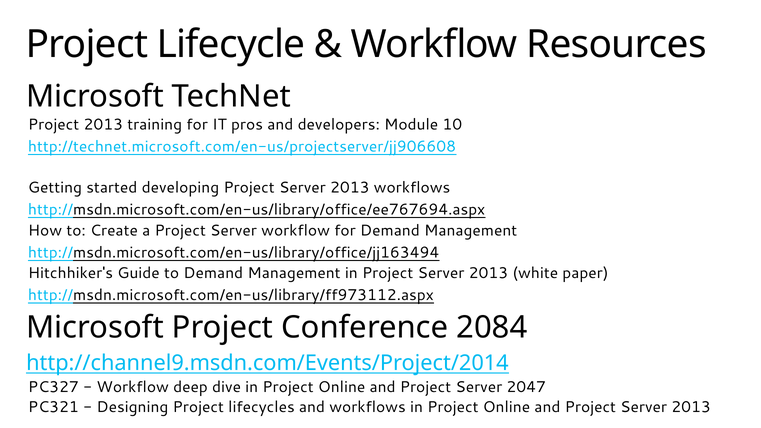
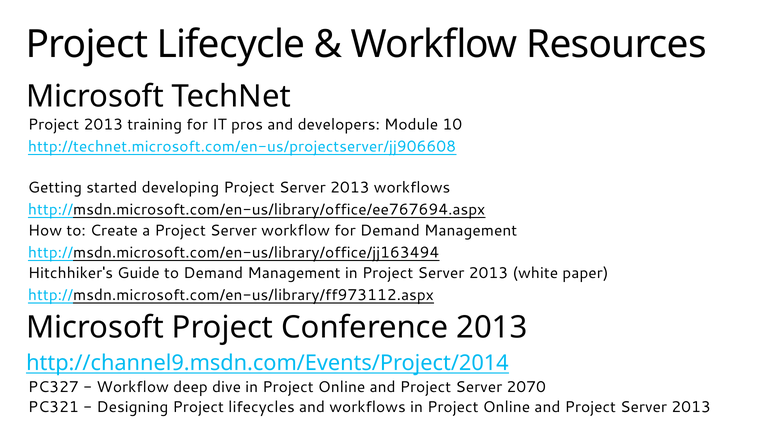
Conference 2084: 2084 -> 2013 (492, 328)
2047: 2047 -> 2070 (526, 387)
